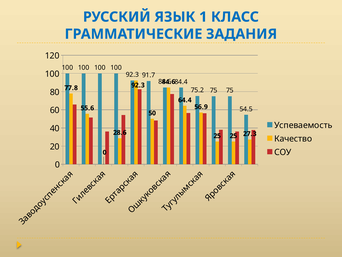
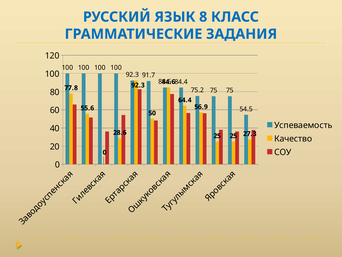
1: 1 -> 8 (203, 17)
